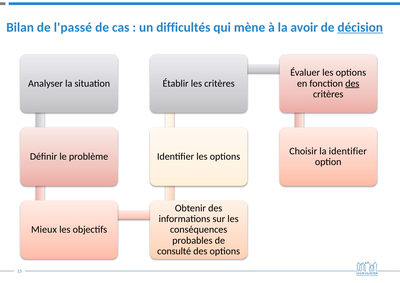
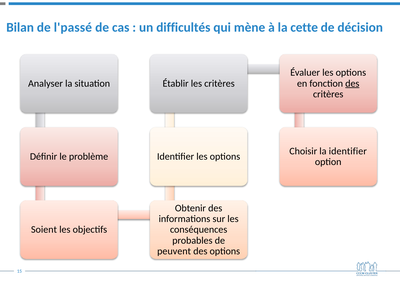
avoir: avoir -> cette (304, 27)
décision underline: present -> none (360, 27)
Mieux: Mieux -> Soient (44, 230)
consulté: consulté -> peuvent (174, 251)
